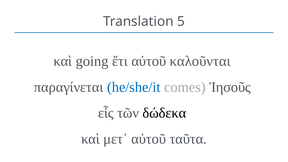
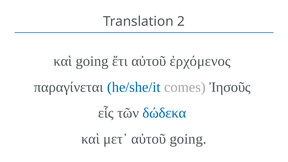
5: 5 -> 2 (181, 21)
καλοῦνται: καλοῦνται -> ἐρχόμενος (200, 61)
δώδεκα colour: black -> blue (164, 113)
αὐτοῦ ταῦτα: ταῦτα -> going (188, 139)
